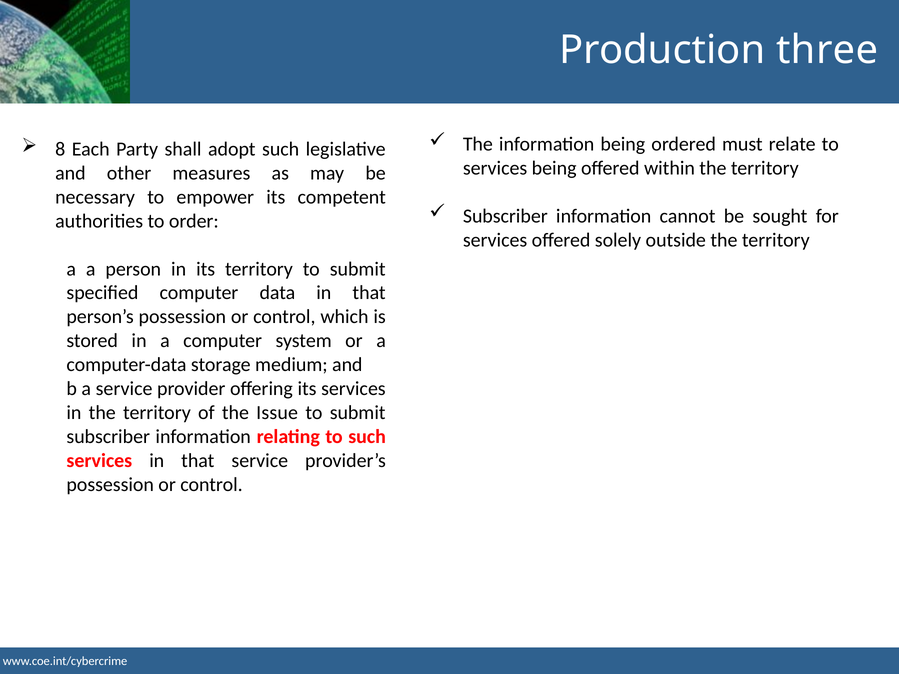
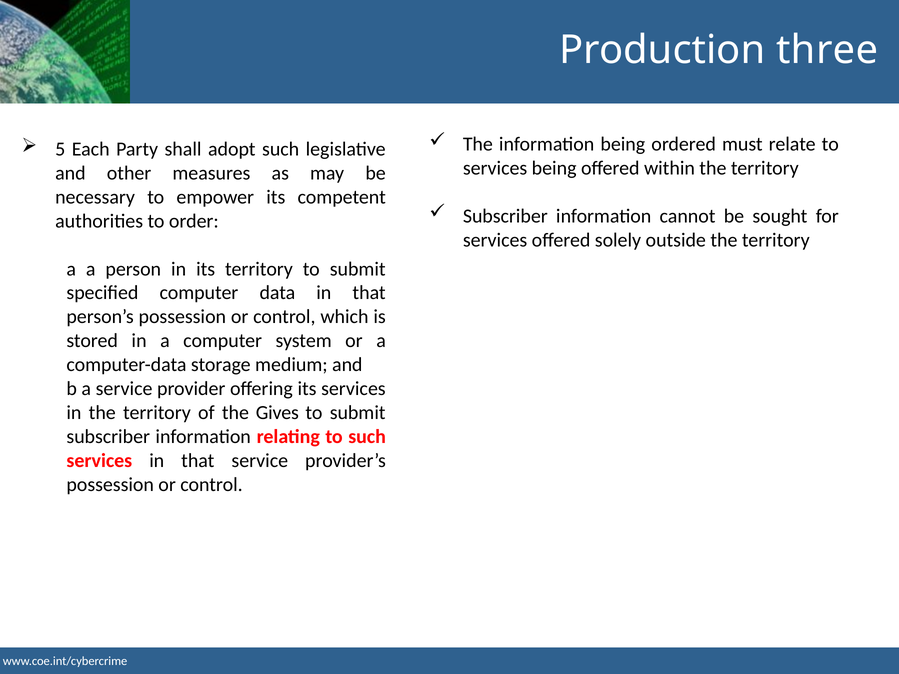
8: 8 -> 5 (60, 149)
Issue: Issue -> Gives (277, 413)
